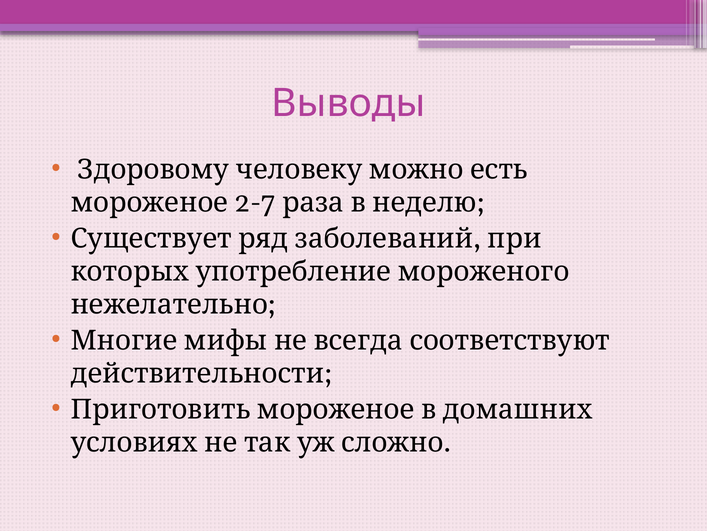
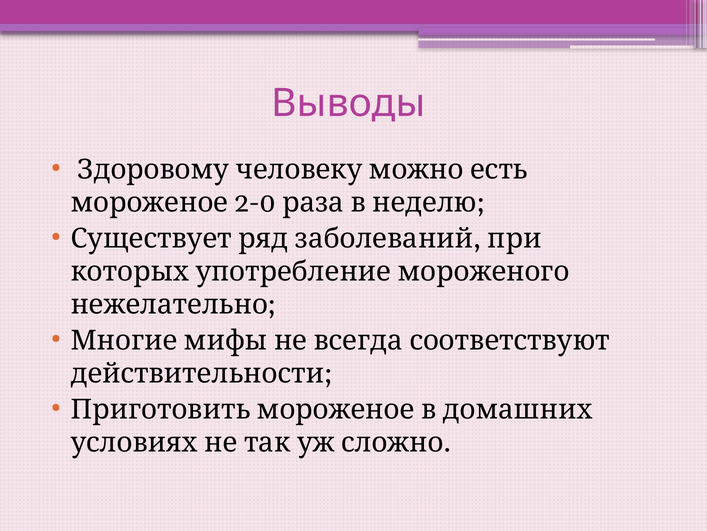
2-7: 2-7 -> 2-0 (255, 202)
